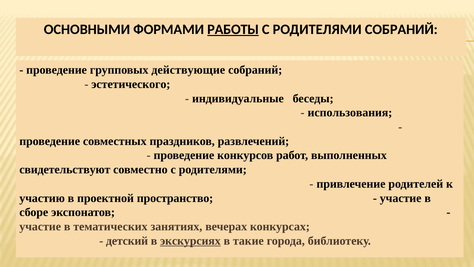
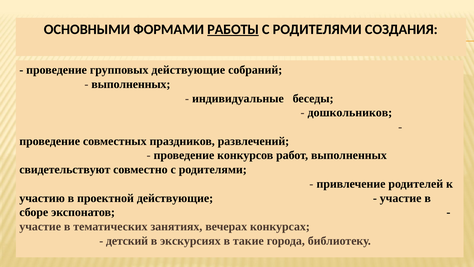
РОДИТЕЛЯМИ СОБРАНИЙ: СОБРАНИЙ -> СОЗДАНИЯ (401, 29)
эстетического: эстетического -> выполненных (131, 84)
использования: использования -> дошкольников (350, 113)
проектной пространство: пространство -> действующие (175, 198)
экскурсиях underline: present -> none (190, 241)
